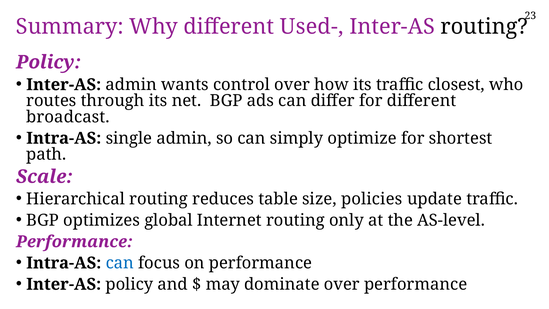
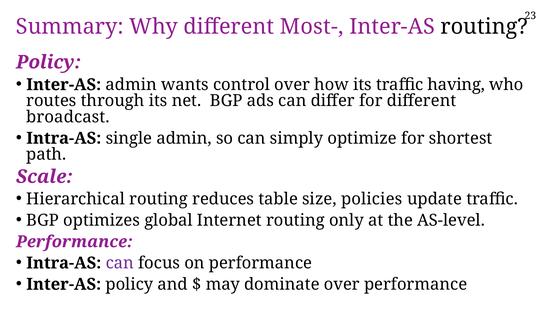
Used-: Used- -> Most- (312, 27)
closest: closest -> having (456, 85)
can colour: blue -> purple (120, 263)
